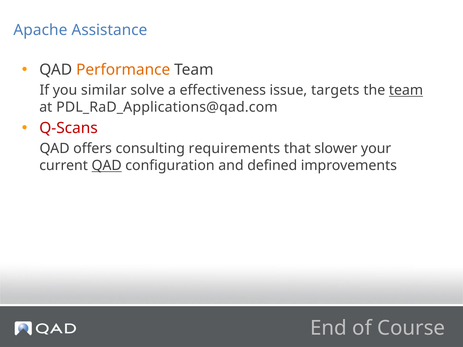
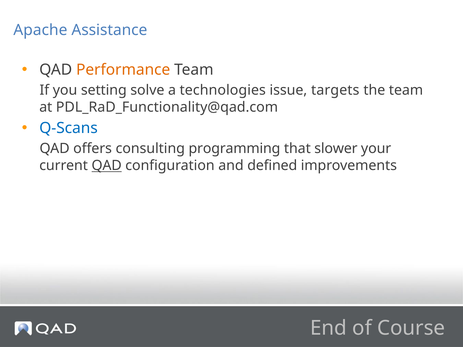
similar: similar -> setting (104, 90)
effectiveness: effectiveness -> technologies (223, 90)
team underline: present -> none (406, 90)
PDL_RaD_Applications@qad.com: PDL_RaD_Applications@qad.com -> PDL_RaD_Functionality@qad.com (167, 107)
Q-Scans colour: red -> blue (69, 128)
requirements: requirements -> programming (234, 149)
